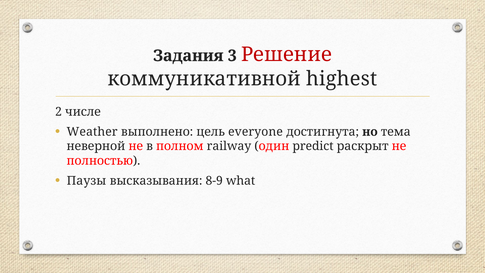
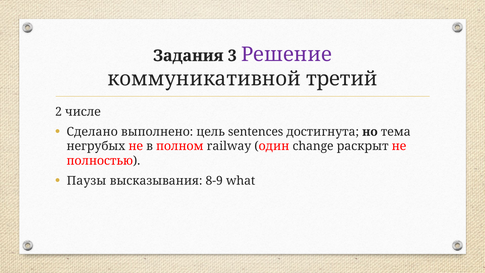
Решение colour: red -> purple (286, 54)
highest: highest -> третий (342, 79)
Weather: Weather -> Сделано (92, 132)
everyone: everyone -> sentences (256, 132)
неверной: неверной -> негрубых (96, 146)
predict: predict -> change (313, 146)
